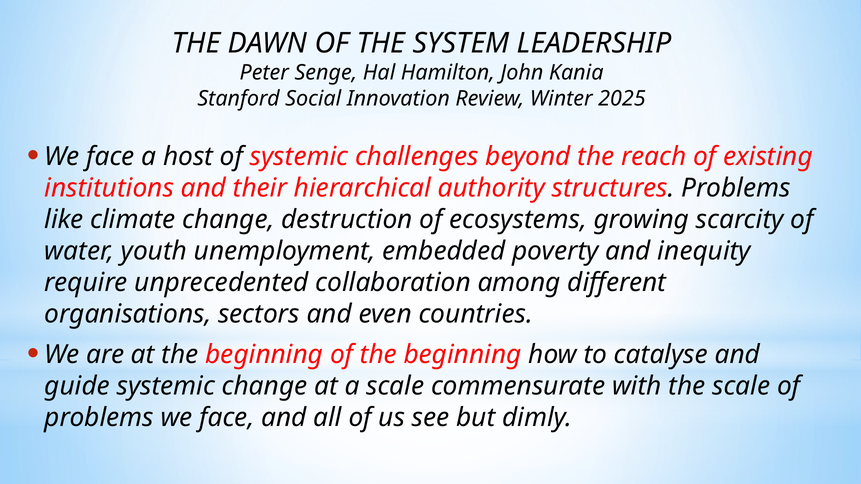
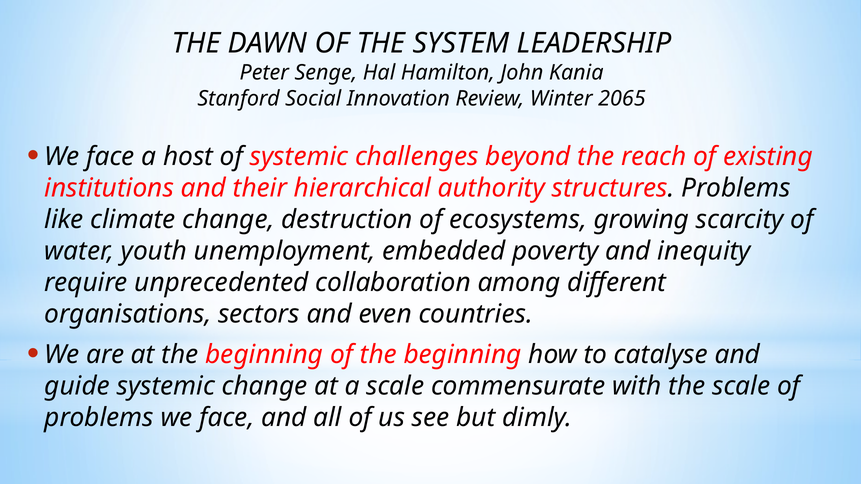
2025: 2025 -> 2065 (622, 99)
